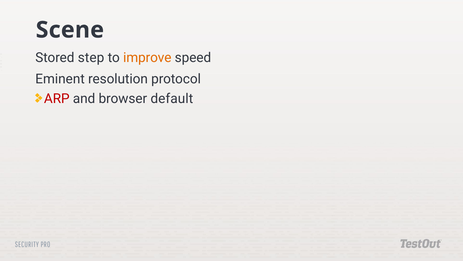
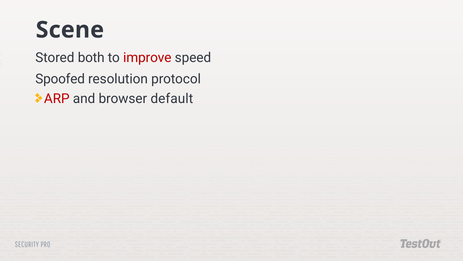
step: step -> both (91, 58)
improve colour: orange -> red (147, 58)
Eminent: Eminent -> Spoofed (60, 79)
